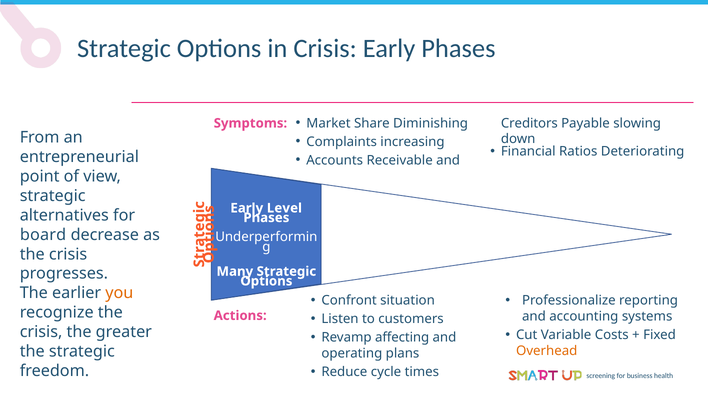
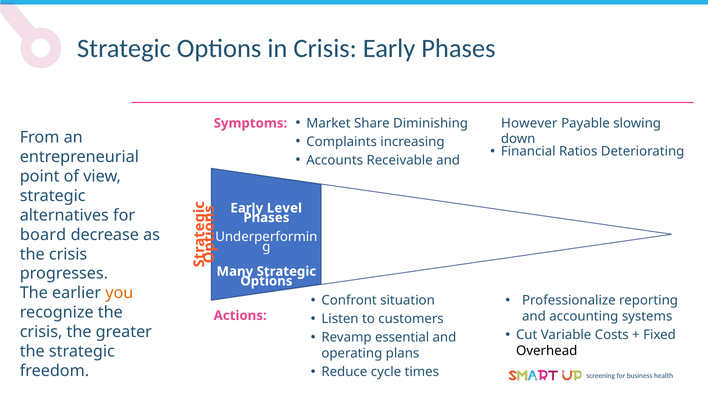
Creditors: Creditors -> However (529, 123)
affecting: affecting -> essential (402, 338)
Overhead colour: orange -> black (547, 351)
